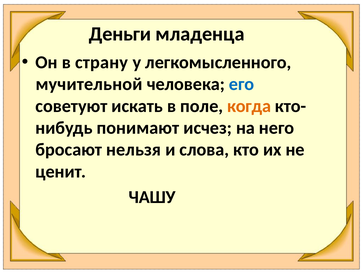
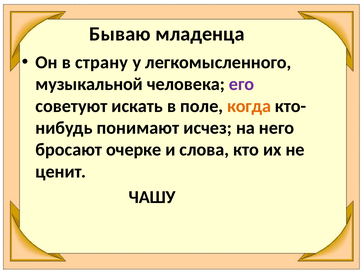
Деньги: Деньги -> Бываю (120, 34)
мучительной: мучительной -> музыкальной (89, 84)
его colour: blue -> purple (242, 84)
нельзя: нельзя -> очерке (134, 150)
